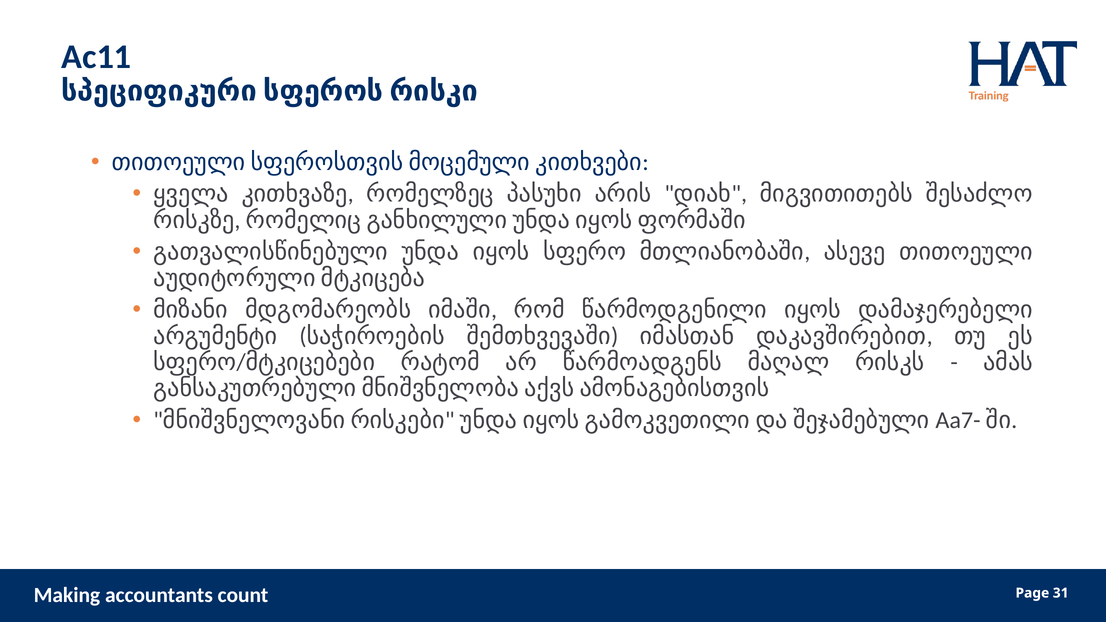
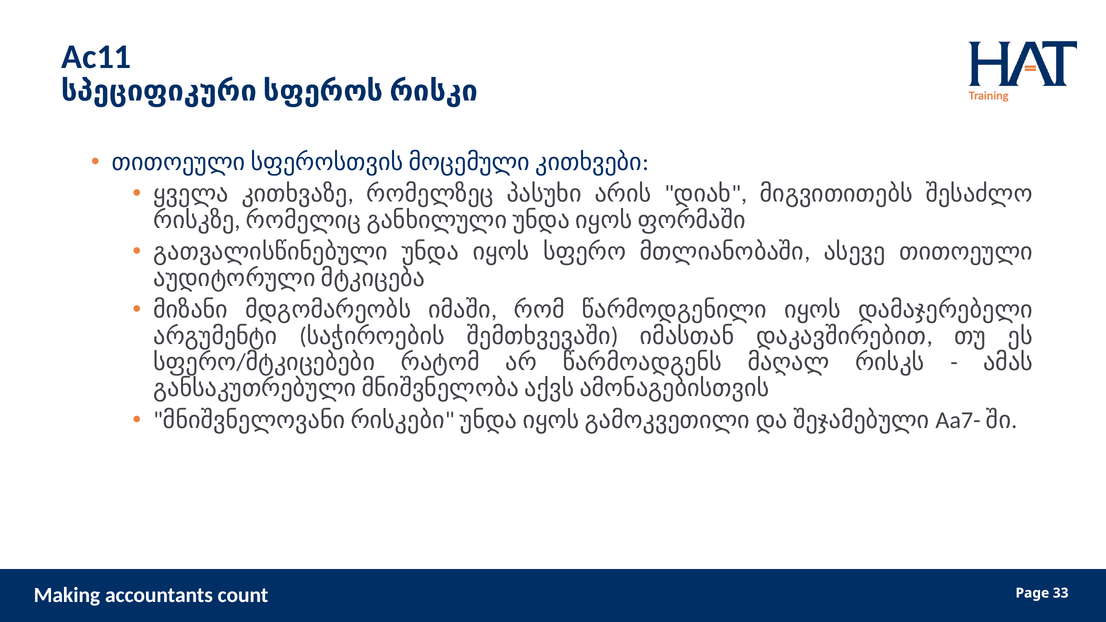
31: 31 -> 33 (1061, 593)
